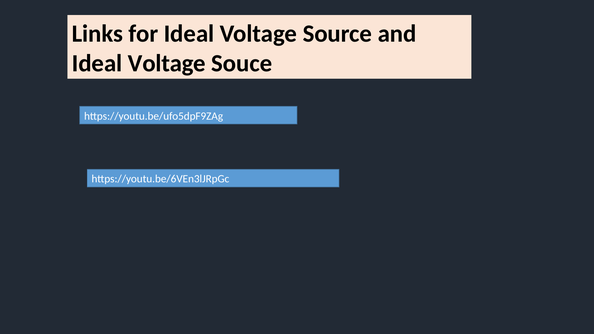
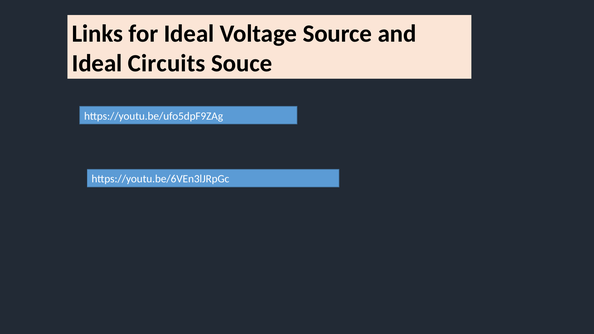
Voltage: Voltage -> Circuits (167, 63)
